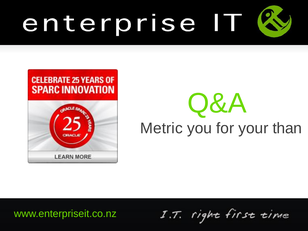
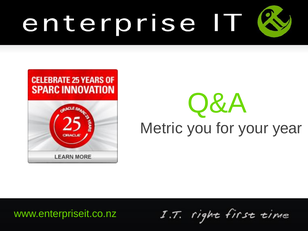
than: than -> year (287, 128)
